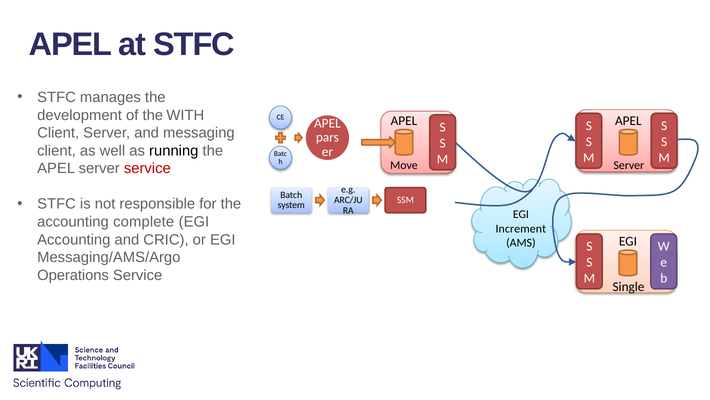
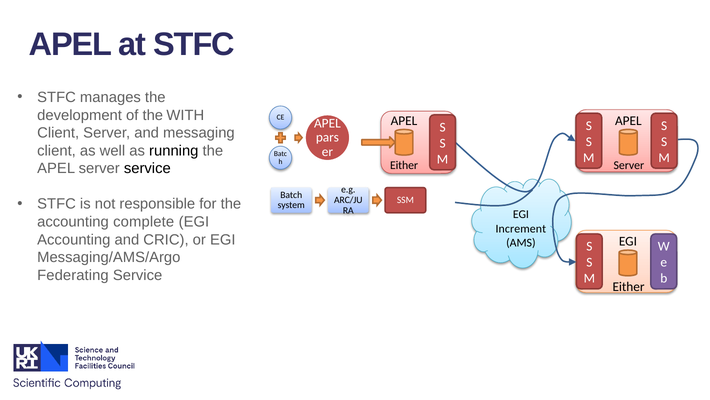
Move: Move -> Either (404, 165)
service colour: red -> black (147, 168)
Operations: Operations -> Federating (73, 275)
Single: Single -> Either (629, 286)
